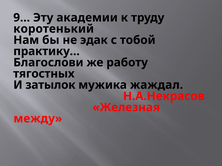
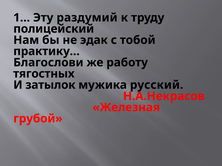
9…: 9… -> 1… (22, 18)
академии: академии -> раздумий (87, 18)
коротенький: коротенький -> полицейский (54, 29)
жаждал: жаждал -> русский (157, 85)
между: между -> грубой (38, 119)
